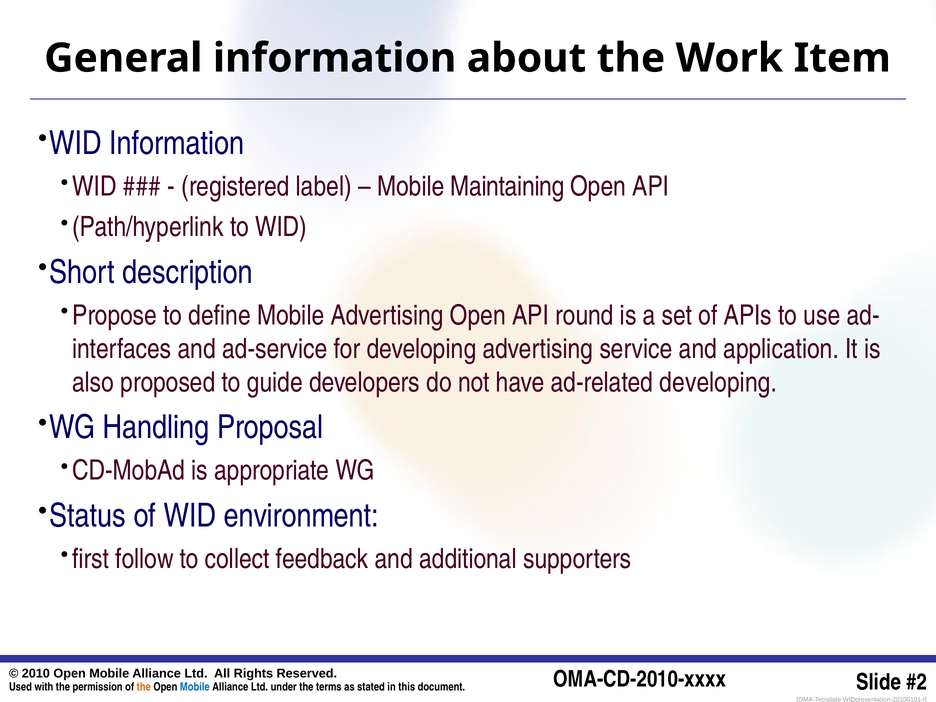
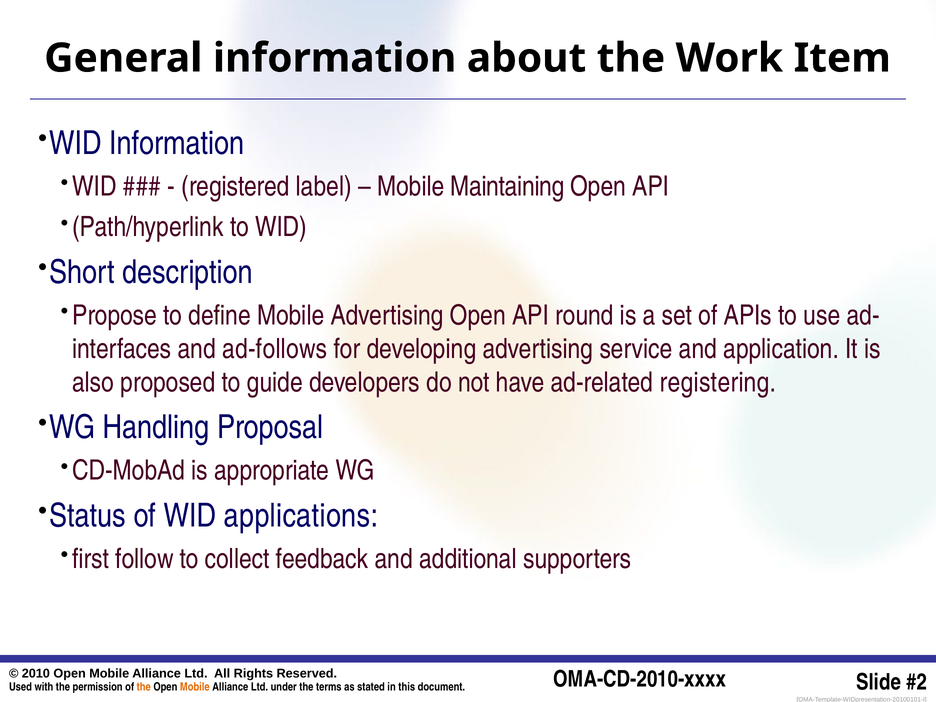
ad-service: ad-service -> ad-follows (275, 349)
ad-related developing: developing -> registering (718, 382)
environment: environment -> applications (301, 516)
Mobile colour: blue -> orange (195, 687)
